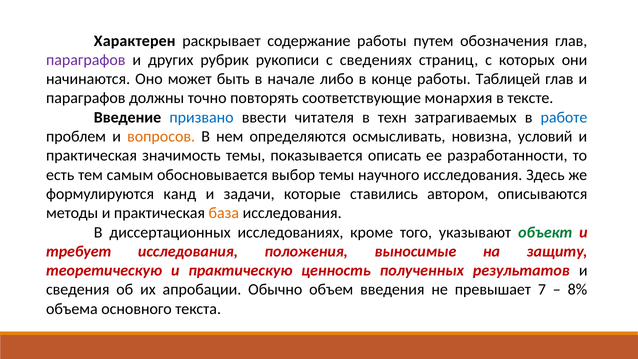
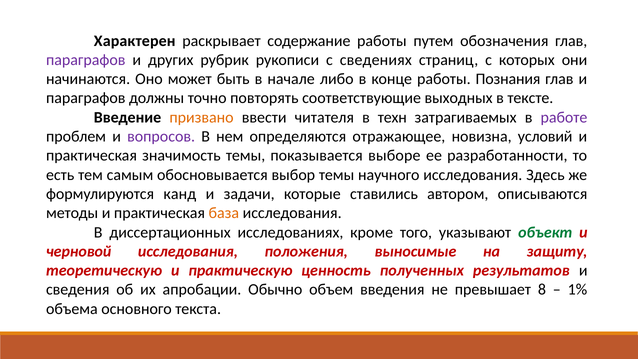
Таблицей: Таблицей -> Познания (508, 79)
монархия: монархия -> выходных (459, 98)
призвано colour: blue -> orange (202, 117)
работе colour: blue -> purple (564, 117)
вопросов colour: orange -> purple (161, 136)
осмысливать: осмысливать -> отражающее (399, 136)
описать: описать -> выборе (394, 156)
требует: требует -> черновой (79, 251)
7: 7 -> 8 (542, 290)
8%: 8% -> 1% (577, 290)
